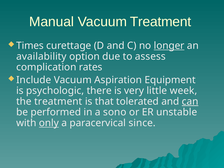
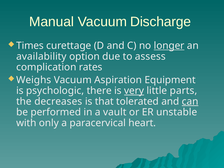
Vacuum Treatment: Treatment -> Discharge (161, 22)
Include: Include -> Weighs (34, 80)
very underline: none -> present (134, 91)
week: week -> parts (184, 91)
the treatment: treatment -> decreases (58, 101)
sono: sono -> vault (115, 112)
only underline: present -> none (49, 123)
since: since -> heart (142, 123)
